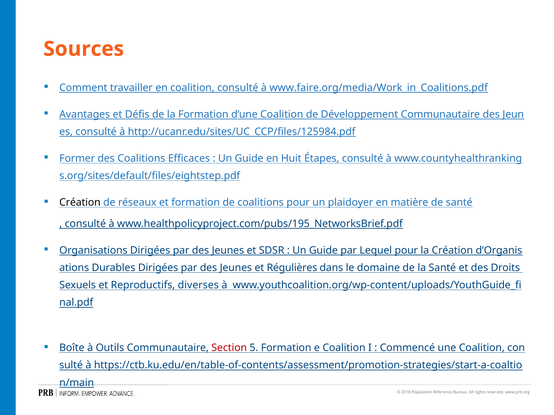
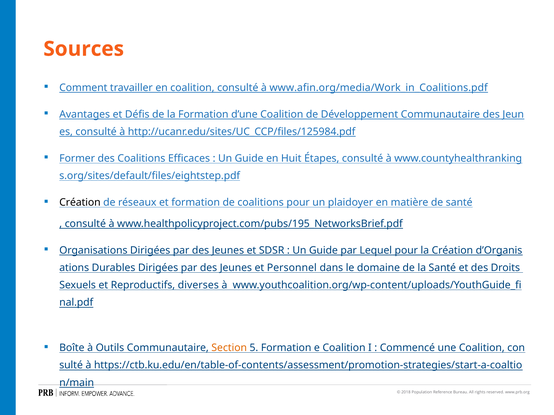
www.faire.org/media/Work_in_Coalitions.pdf: www.faire.org/media/Work_in_Coalitions.pdf -> www.afin.org/media/Work_in_Coalitions.pdf (379, 88)
Régulières: Régulières -> Personnel (292, 268)
Section colour: red -> orange (229, 348)
